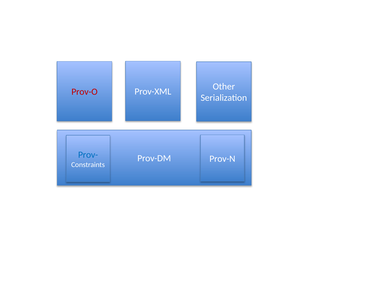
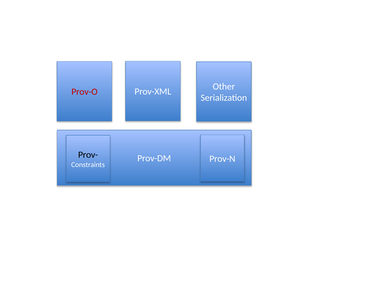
Prov- colour: blue -> black (88, 155)
